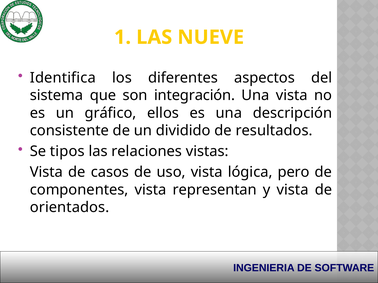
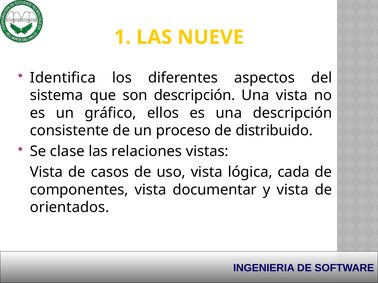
son integración: integración -> descripción (195, 96)
dividido: dividido -> proceso (183, 131)
resultados: resultados -> distribuido (274, 131)
tipos: tipos -> clase (67, 152)
pero: pero -> cada (294, 172)
representan: representan -> documentar (215, 190)
